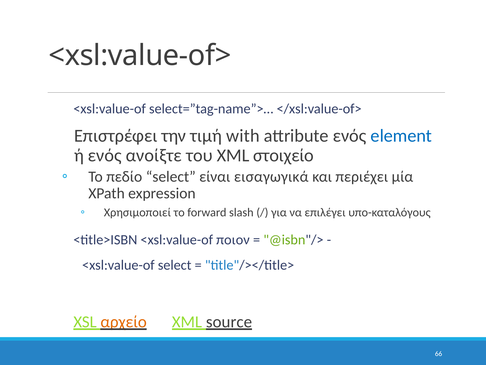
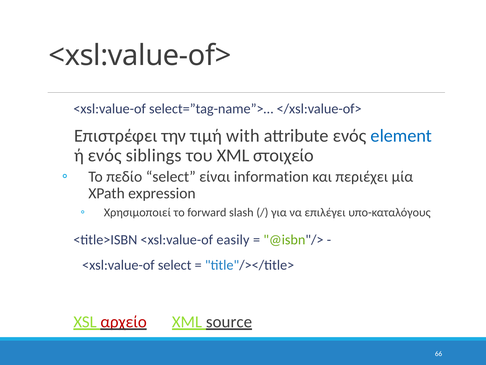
ανοίξτε: ανοίξτε -> siblings (154, 155)
εισαγωγικά: εισαγωγικά -> information (271, 176)
ποιον: ποιον -> easily (233, 239)
αρχείο colour: orange -> red (124, 321)
